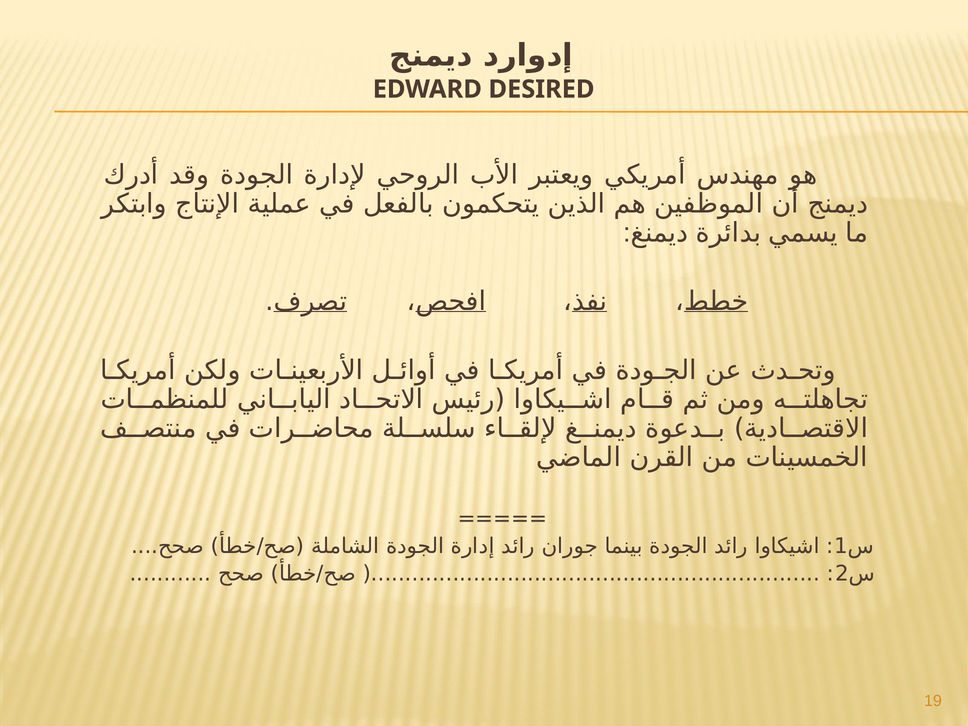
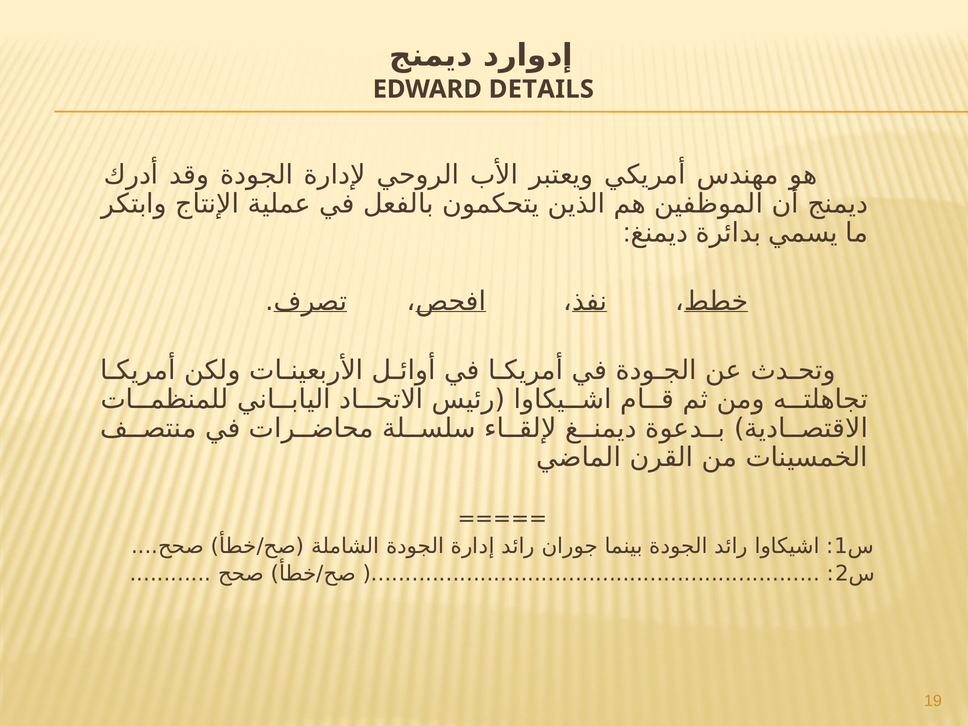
DESIRED: DESIRED -> DETAILS (541, 89)
